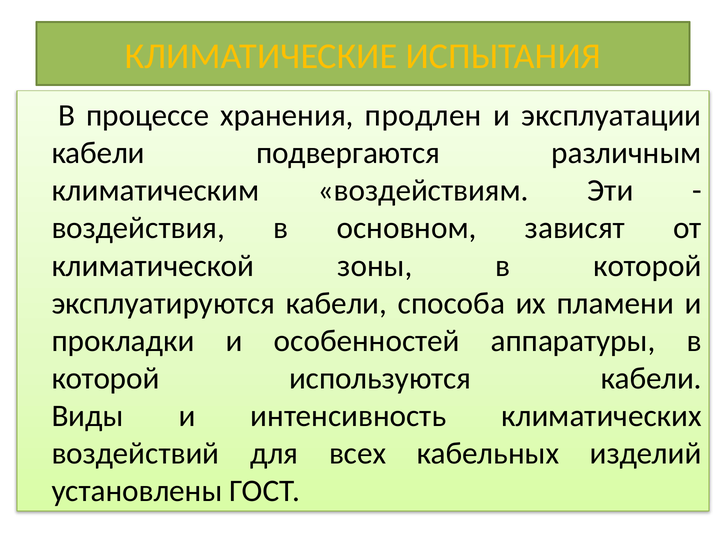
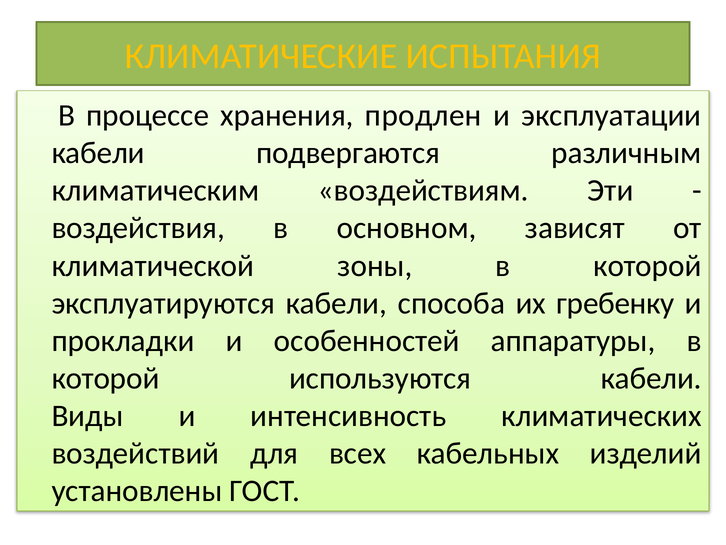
пламени: пламени -> гребенку (615, 303)
